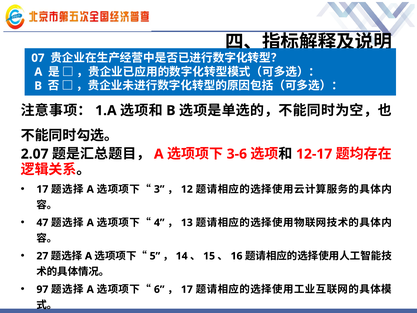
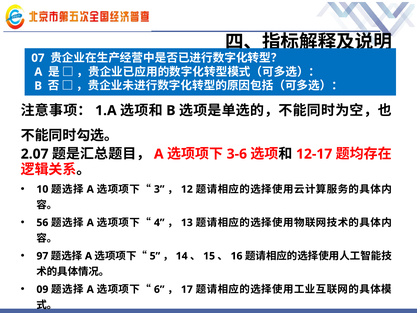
17: 17 -> 10 (42, 189)
47: 47 -> 56 (42, 222)
27: 27 -> 97 (42, 256)
97: 97 -> 09 (42, 289)
